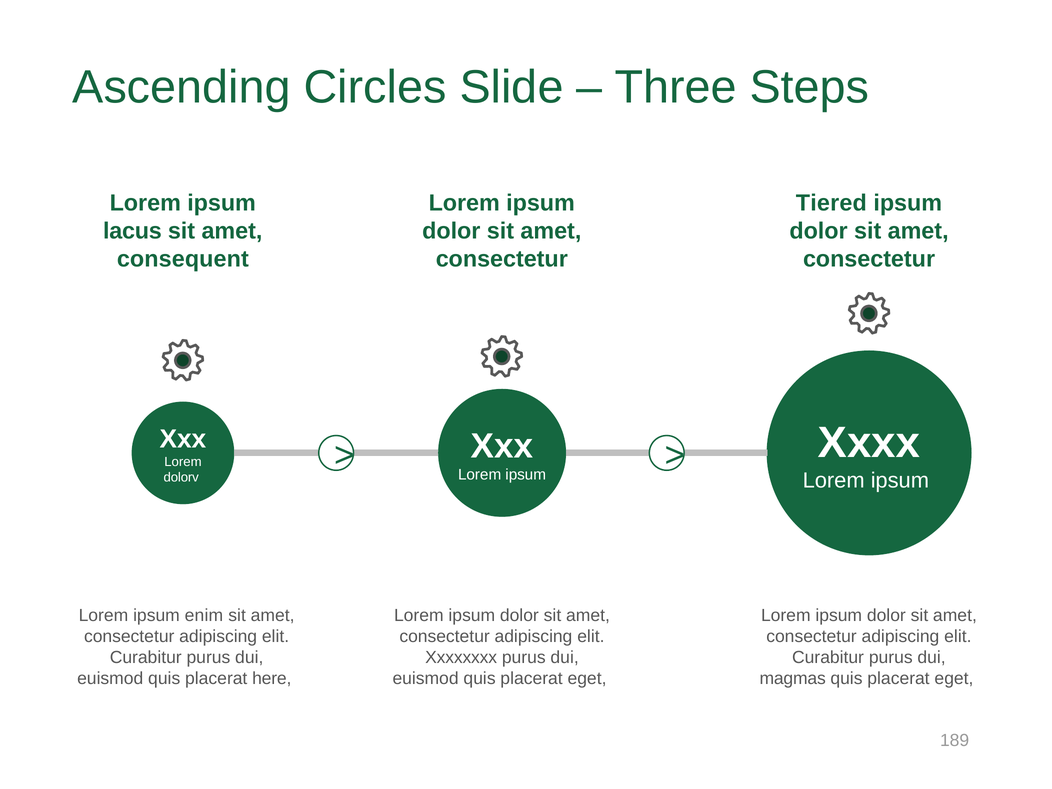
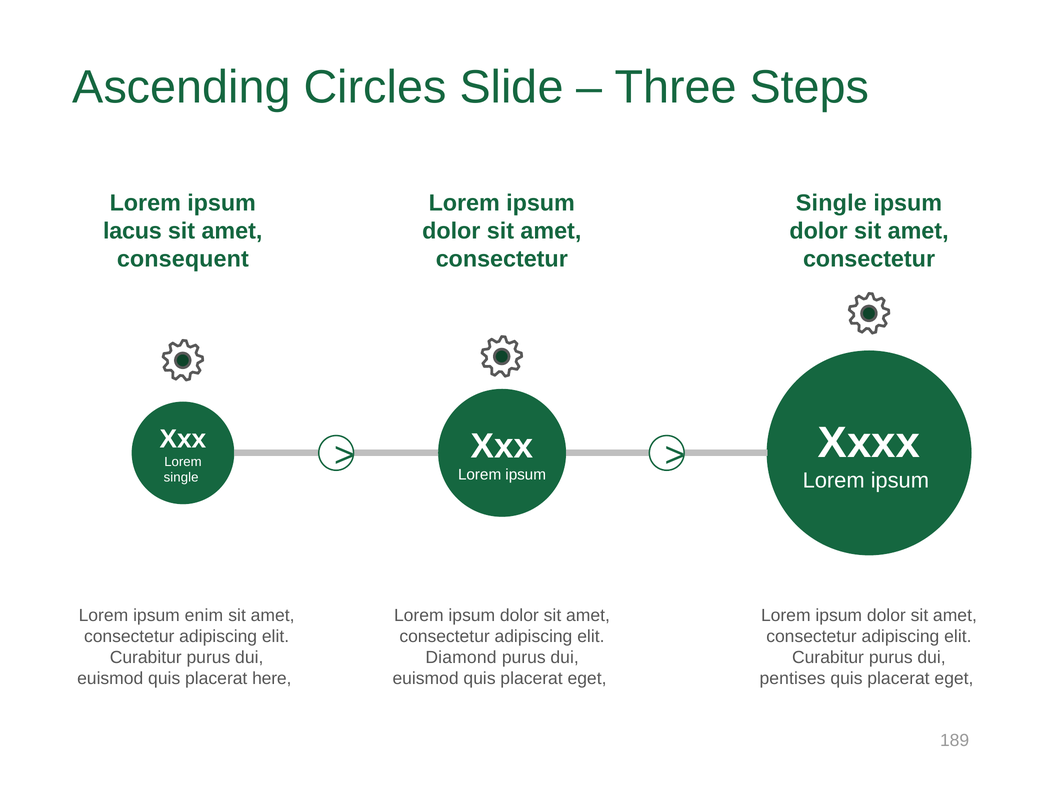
Tiered: Tiered -> Single (831, 203)
dolorv: dolorv -> single (181, 478)
Xxxxxxxx: Xxxxxxxx -> Diamond (461, 657)
magmas: magmas -> pentises (793, 678)
